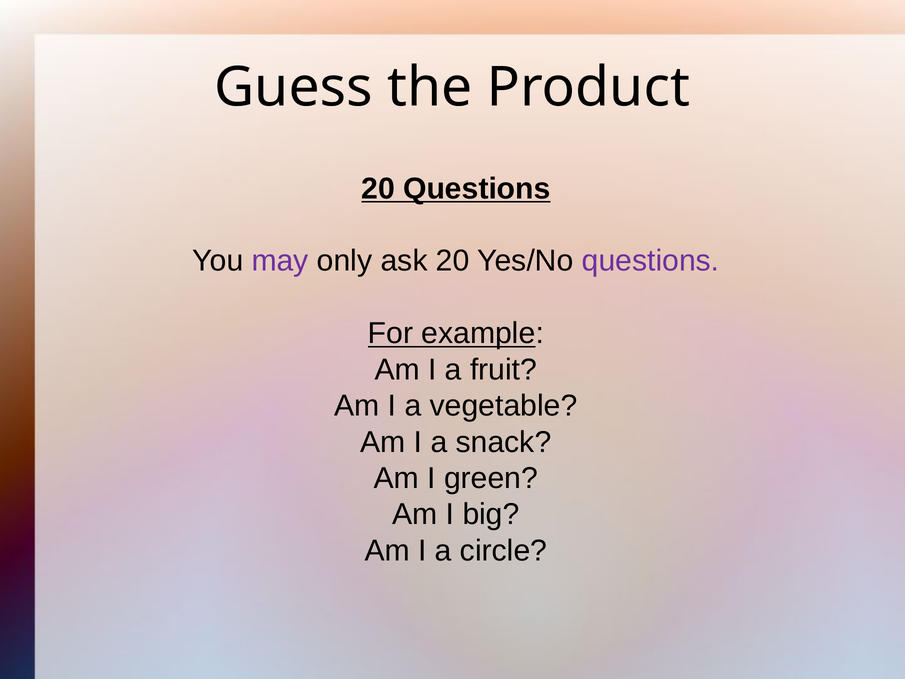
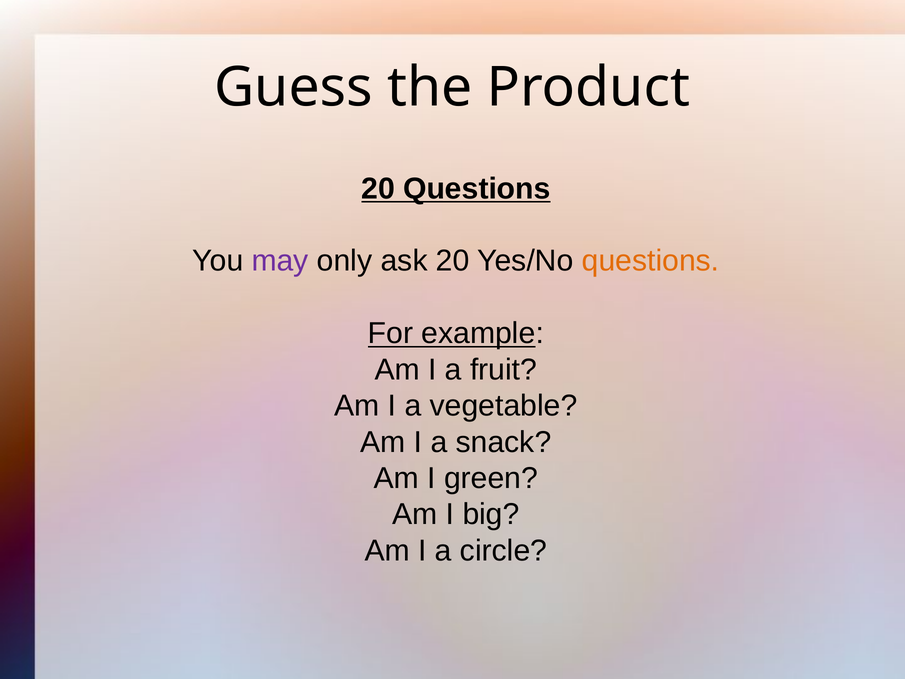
questions colour: purple -> orange (651, 261)
